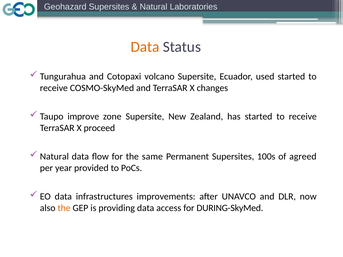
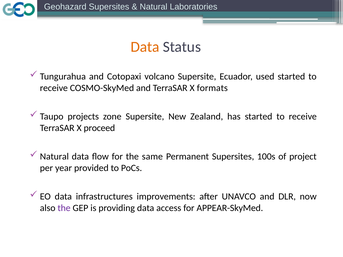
changes: changes -> formats (212, 88)
improve: improve -> projects (83, 117)
agreed: agreed -> project (303, 157)
the colour: orange -> purple (64, 208)
DURING-SkyMed: DURING-SkyMed -> APPEAR-SkyMed (230, 208)
